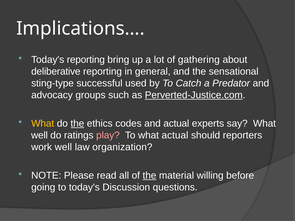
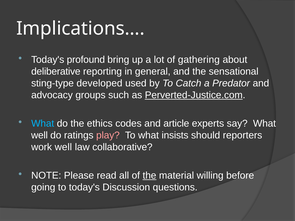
Today's reporting: reporting -> profound (86, 60)
successful: successful -> developed (99, 83)
What colour: yellow -> light blue (43, 124)
the underline: present -> none (77, 124)
and actual: actual -> article (176, 124)
what actual: actual -> insists (175, 135)
organization: organization -> collaborative (122, 147)
